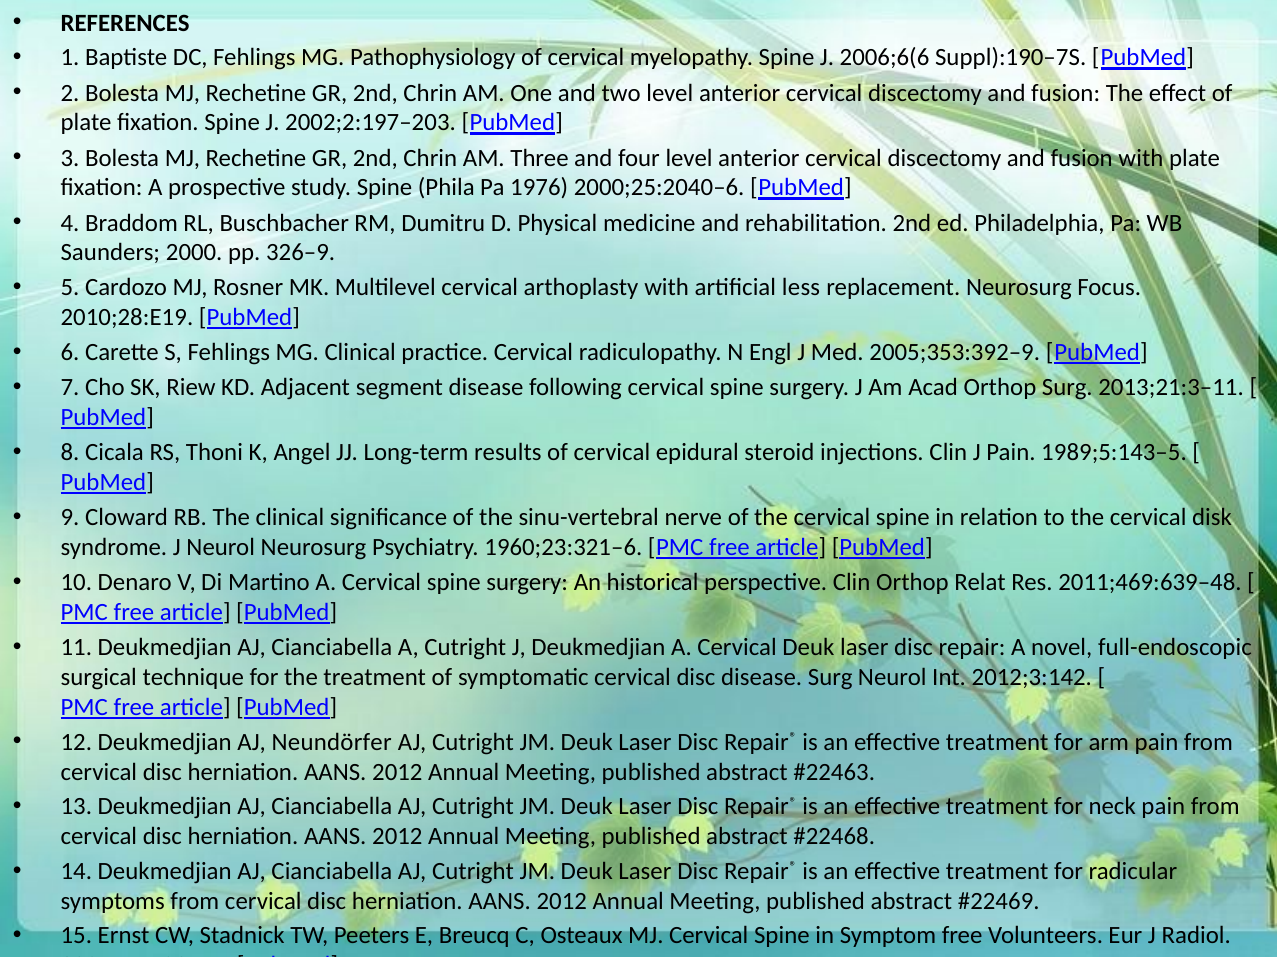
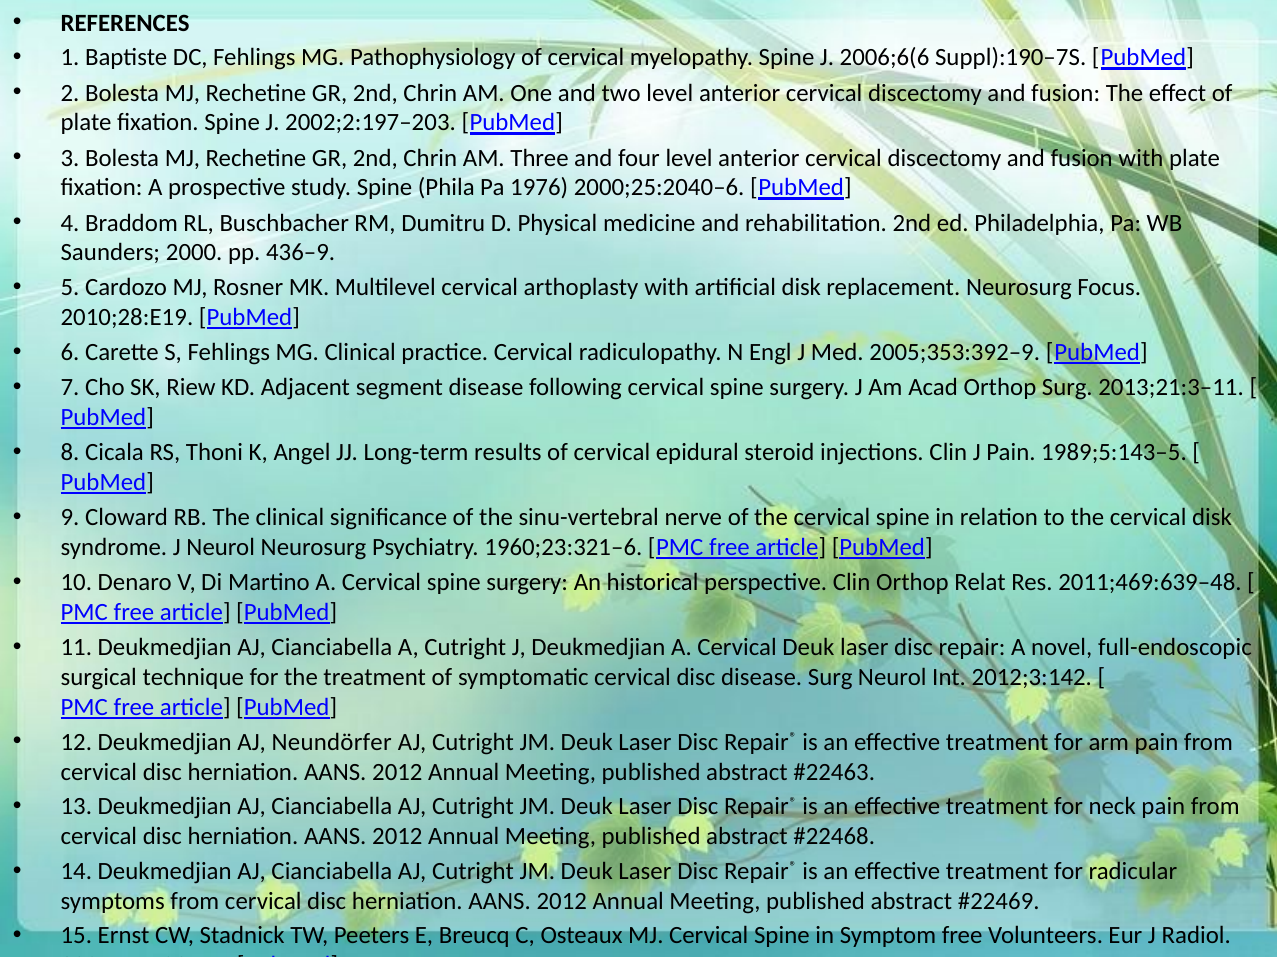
326–9: 326–9 -> 436–9 (301, 253)
artificial less: less -> disk (801, 288)
